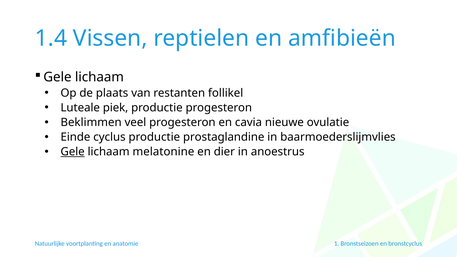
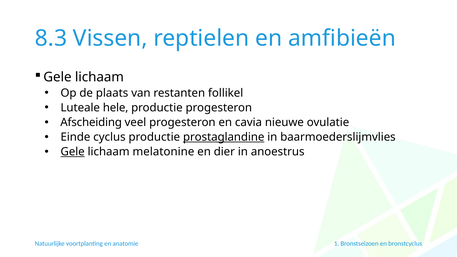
1.4: 1.4 -> 8.3 (51, 38)
piek: piek -> hele (116, 108)
Beklimmen: Beklimmen -> Afscheiding (91, 122)
prostaglandine underline: none -> present (224, 137)
